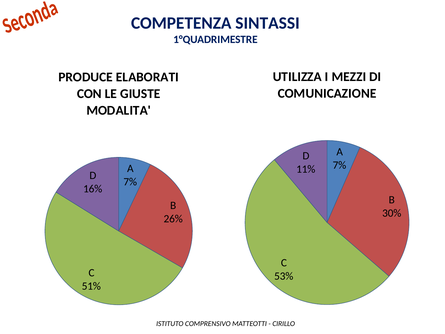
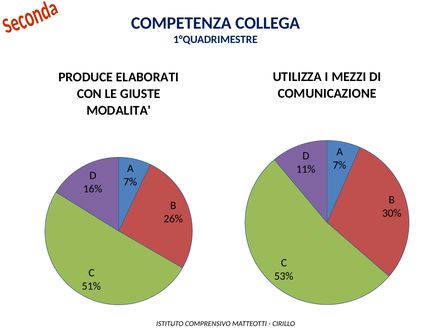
SINTASSI: SINTASSI -> COLLEGA (268, 23)
